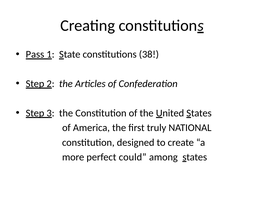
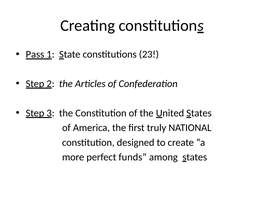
38: 38 -> 23 (149, 54)
could: could -> funds (133, 157)
